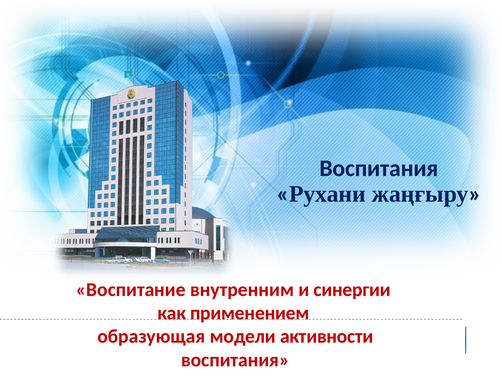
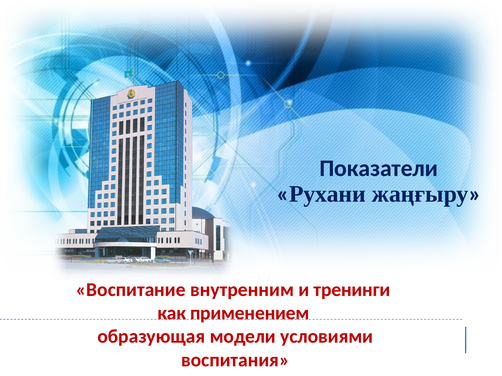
Воспитания: Воспитания -> Показатели (379, 169)
синергии: синергии -> тренинги (352, 290)
активности: активности -> условиями (327, 337)
